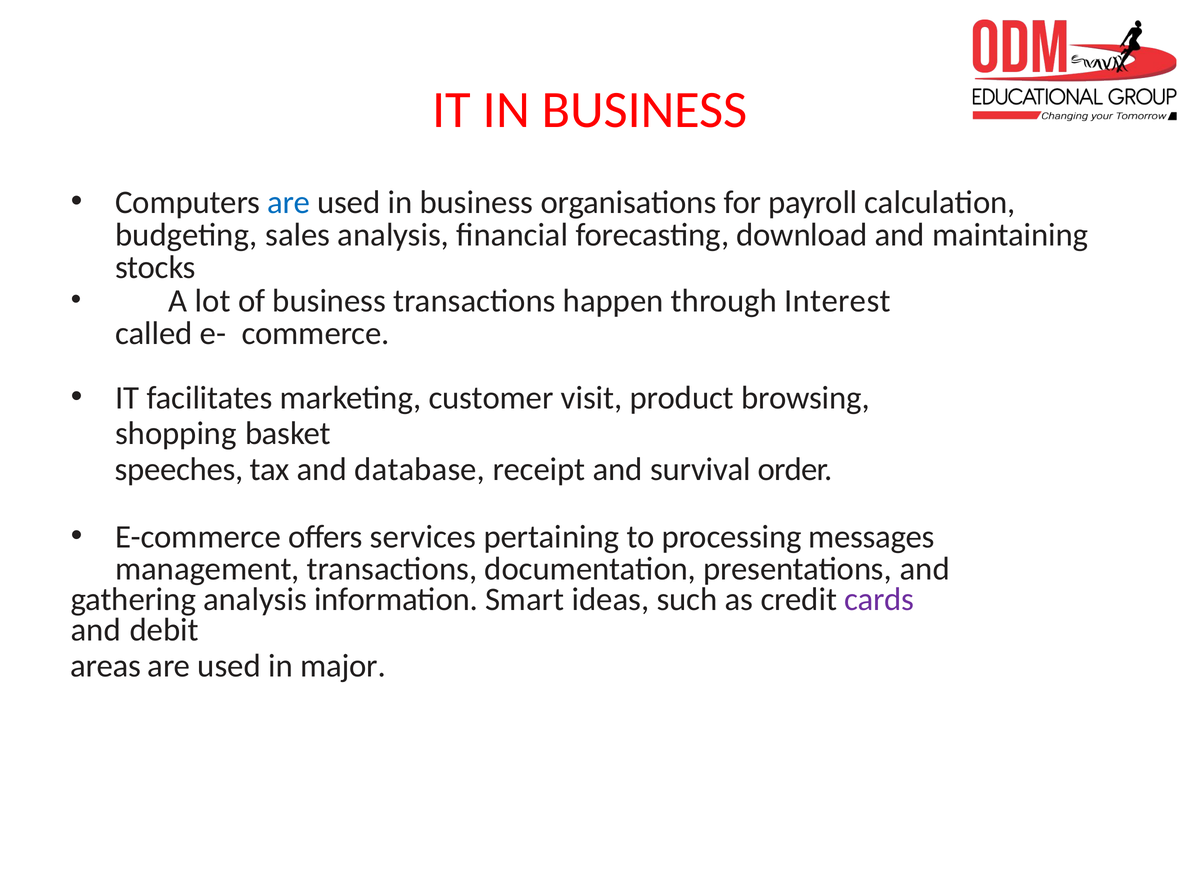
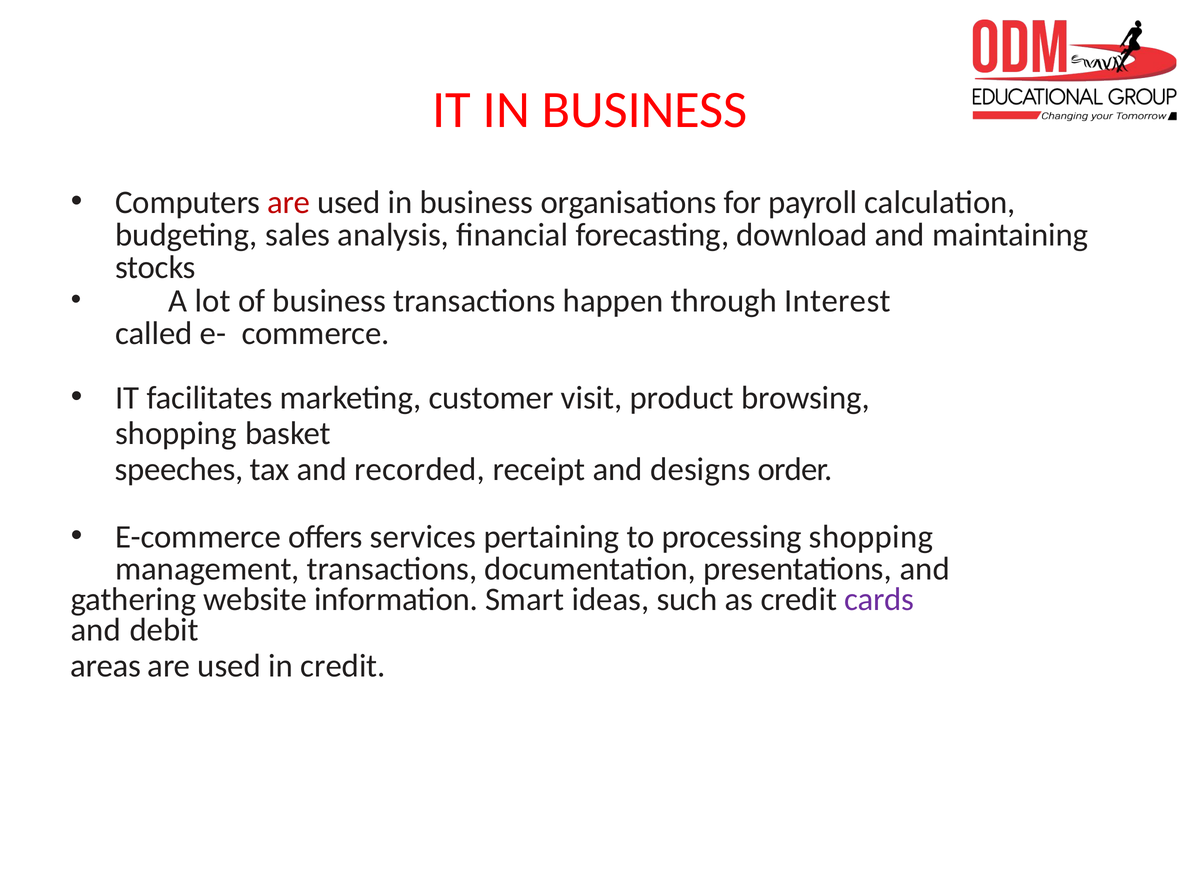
are colour: blue -> red (289, 203)
database: database -> recorded (420, 469)
survival: survival -> designs (700, 469)
processing messages: messages -> shopping (871, 537)
gathering analysis: analysis -> website (255, 599)
in major: major -> credit (343, 665)
